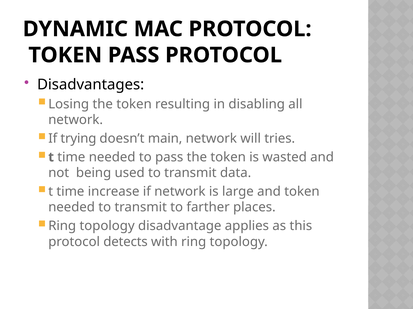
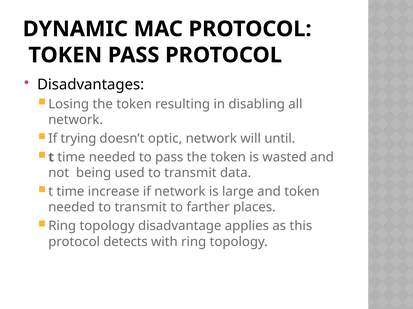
main: main -> optic (165, 139)
tries: tries -> until (280, 139)
